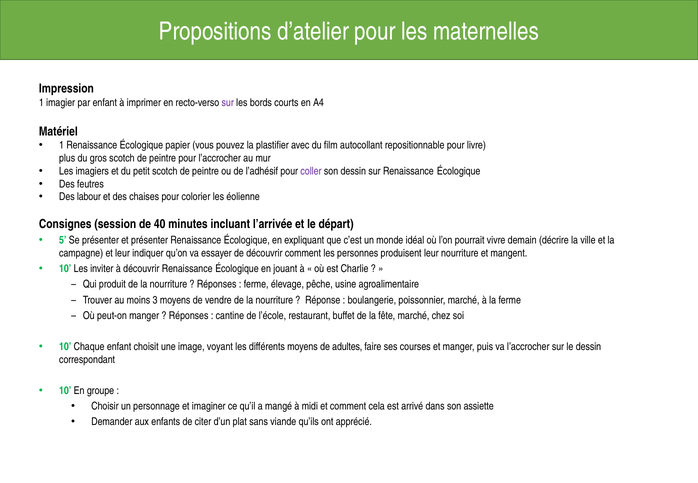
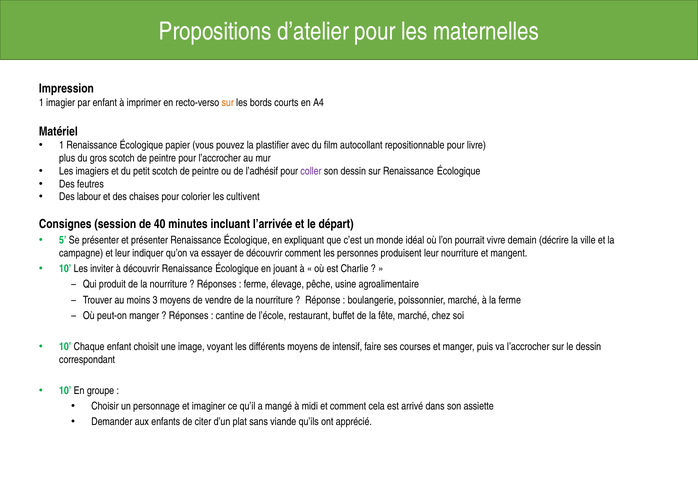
sur colour: purple -> orange (228, 103)
éolienne: éolienne -> cultivent (243, 197)
adultes: adultes -> intensif (347, 347)
